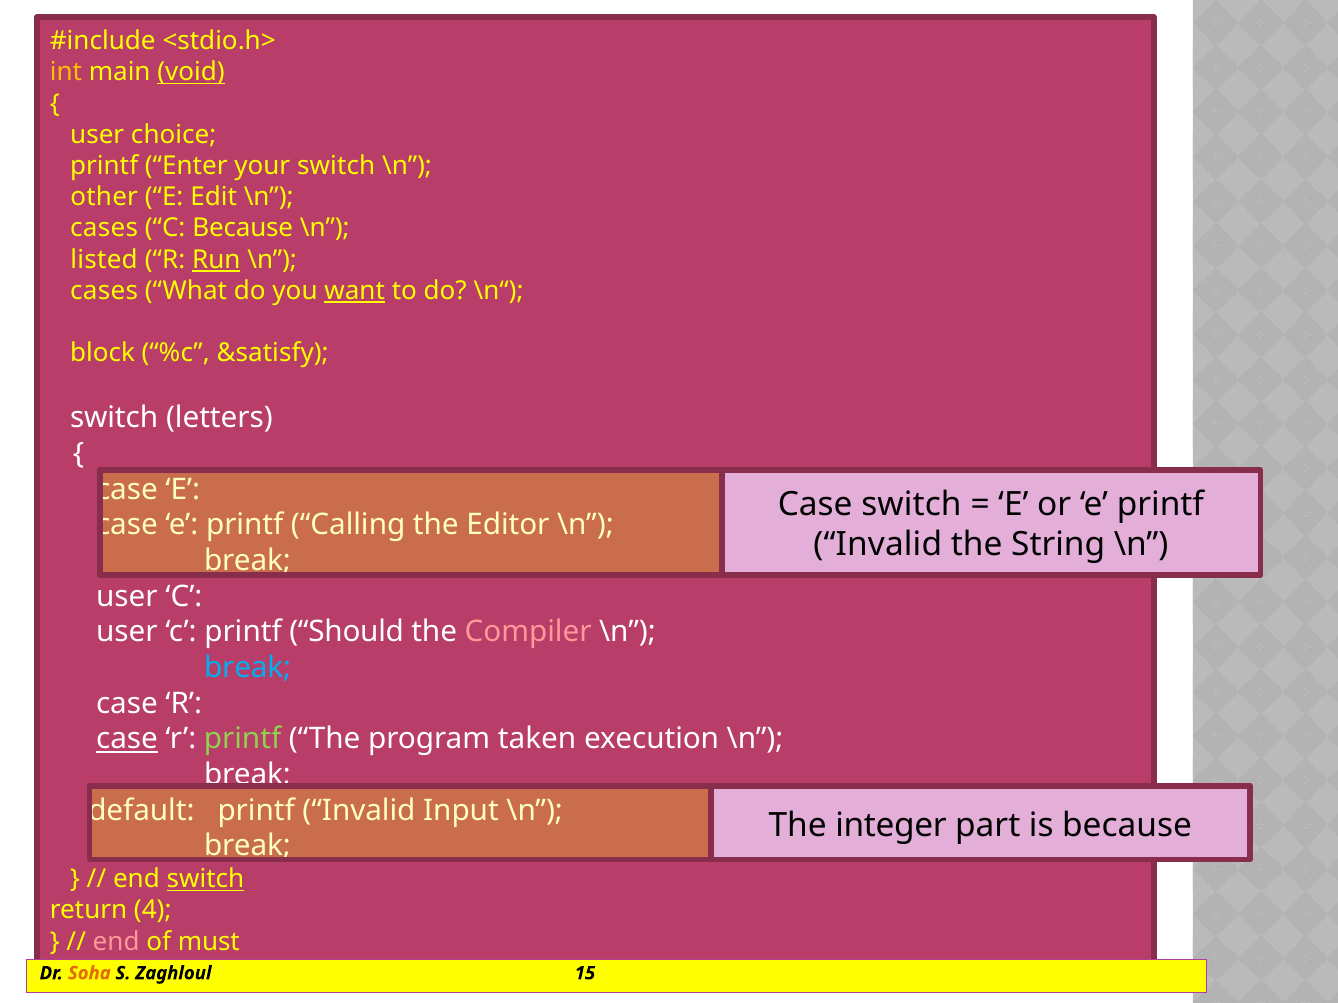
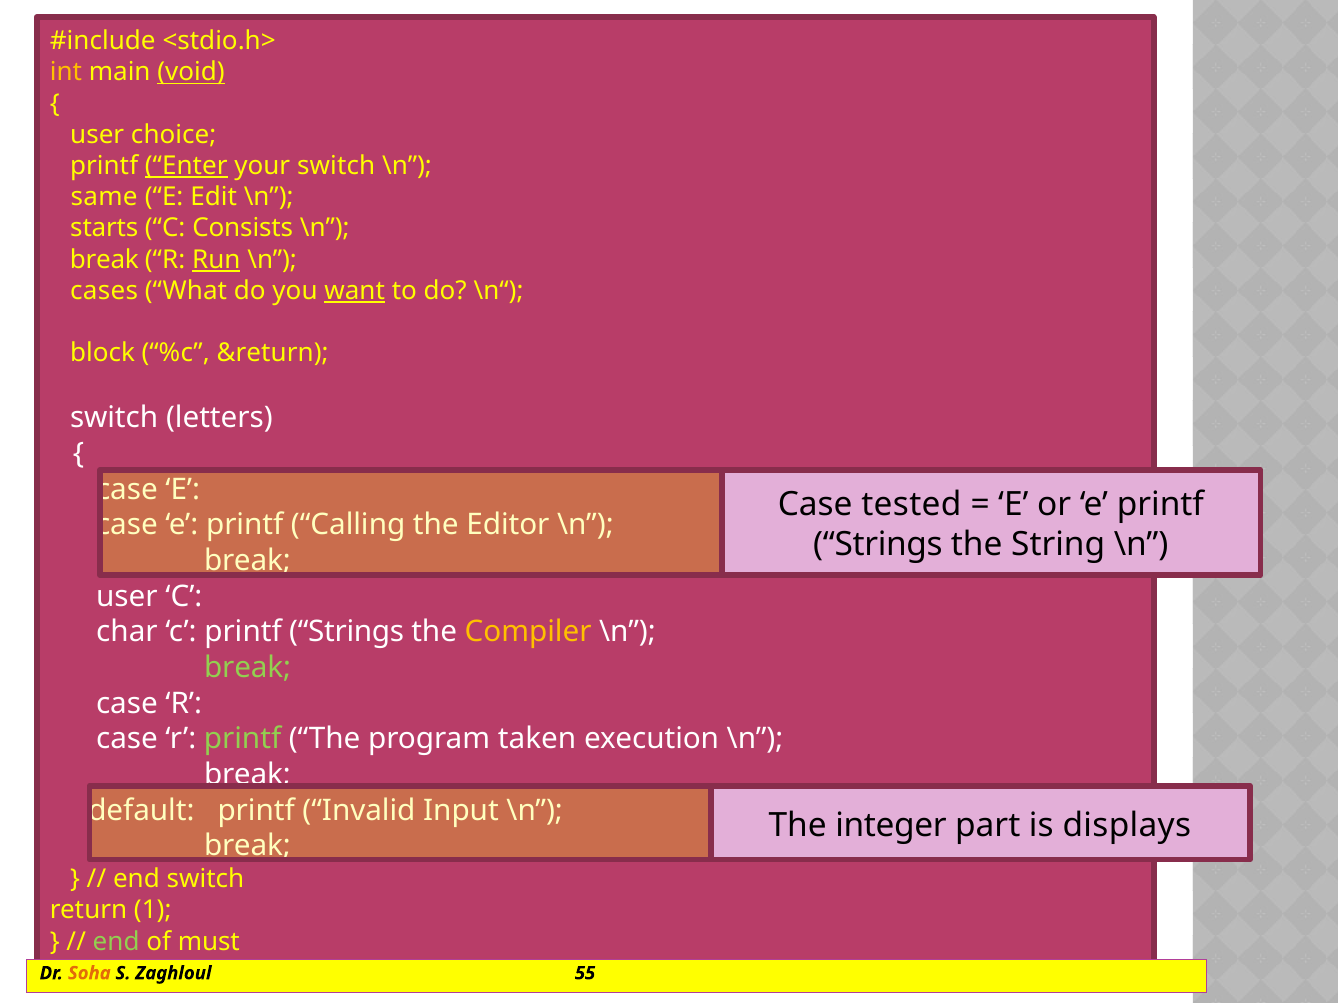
Enter underline: none -> present (186, 166)
other: other -> same (104, 197)
cases: cases -> starts (104, 229)
C Because: Because -> Consists (243, 229)
listed: listed -> break (104, 260)
&satisfy: &satisfy -> &return (273, 353)
Case switch: switch -> tested (911, 505)
Invalid: Invalid -> Strings (878, 545)
user: user -> char (127, 632)
c printf Should: Should -> Strings (347, 632)
Compiler colour: pink -> yellow (528, 632)
break colour: light blue -> light green (248, 668)
case underline: present -> none (127, 739)
is because: because -> displays (1127, 825)
switch underline: present -> none (205, 880)
4: 4 -> 1 (153, 911)
end colour: pink -> light green (116, 942)
15: 15 -> 55 (585, 974)
